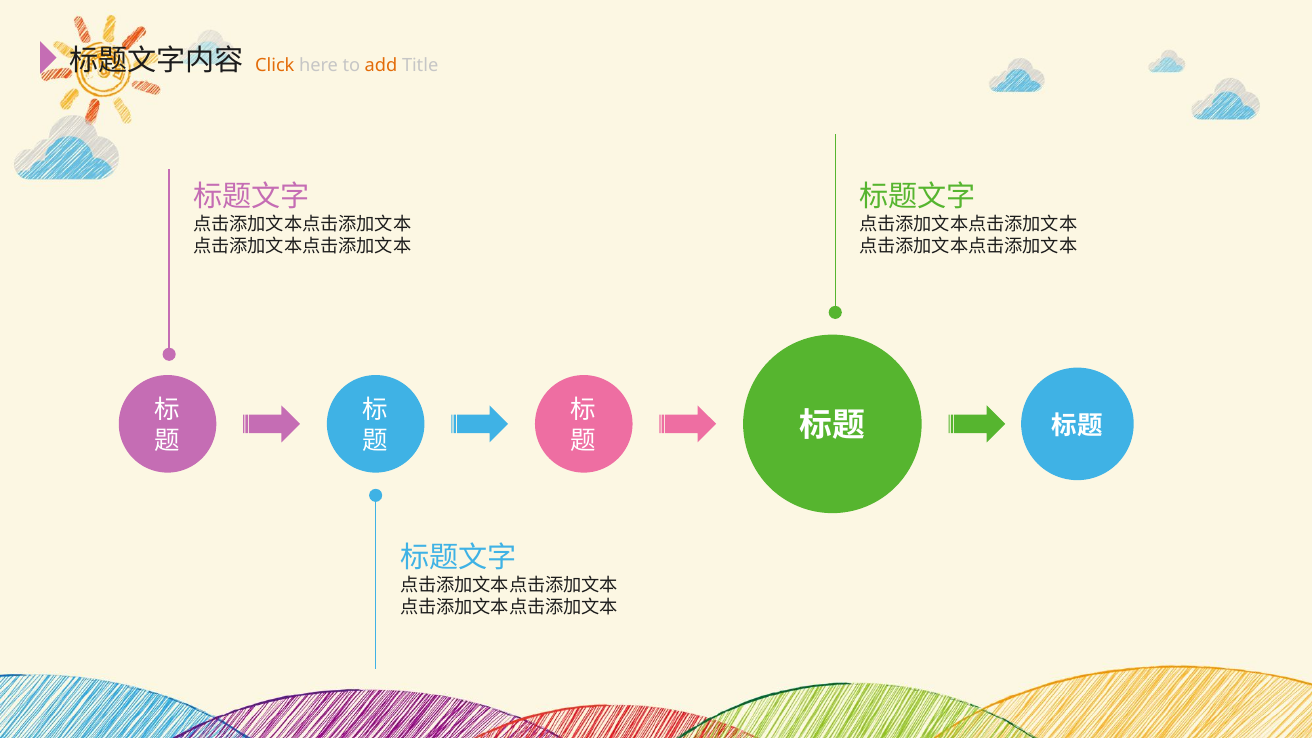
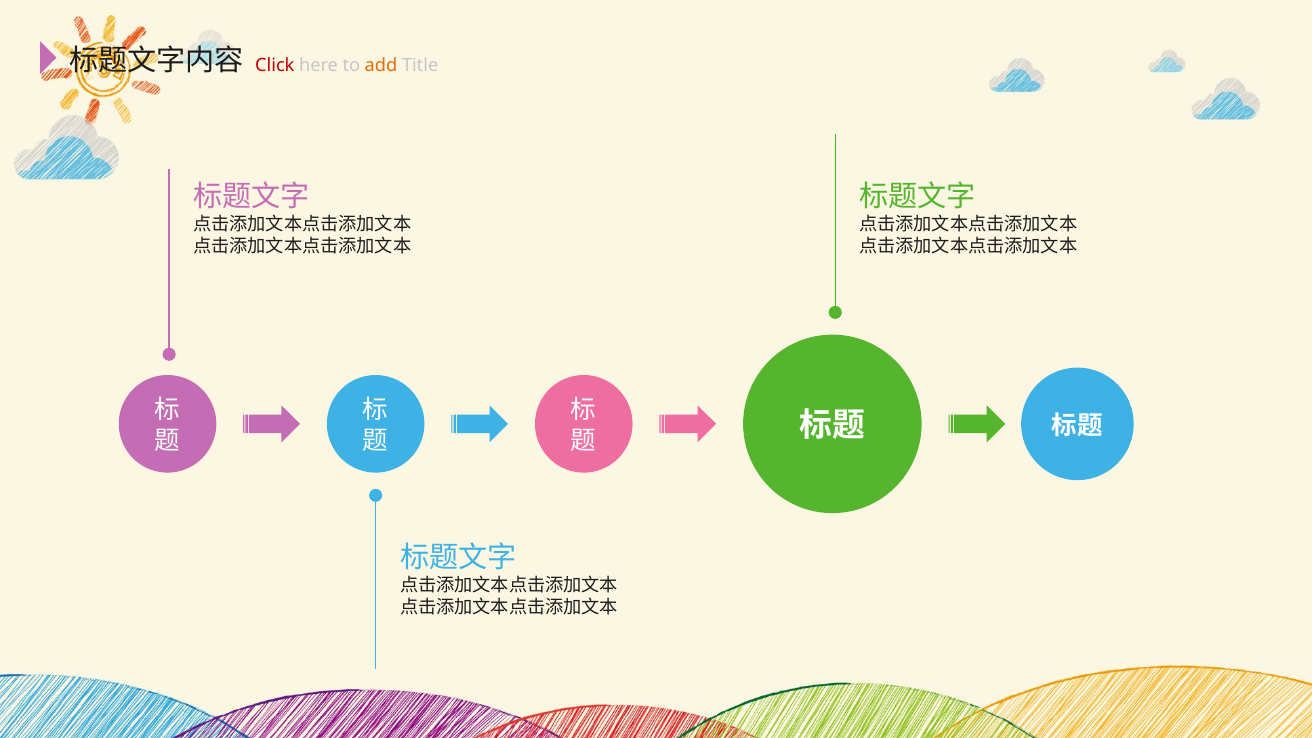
Click colour: orange -> red (275, 65)
